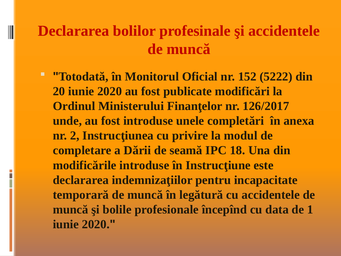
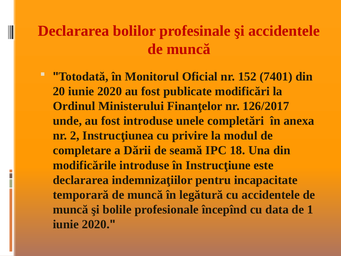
5222: 5222 -> 7401 (276, 76)
